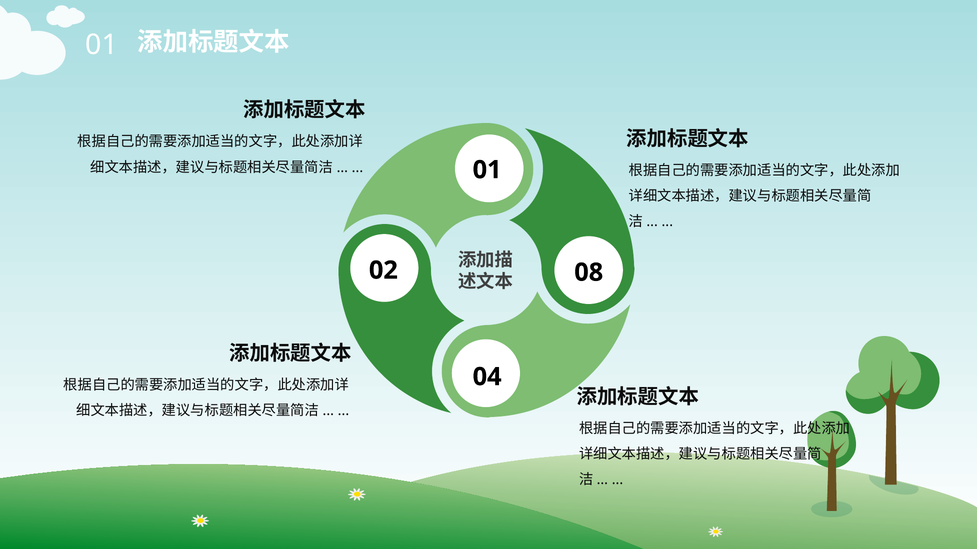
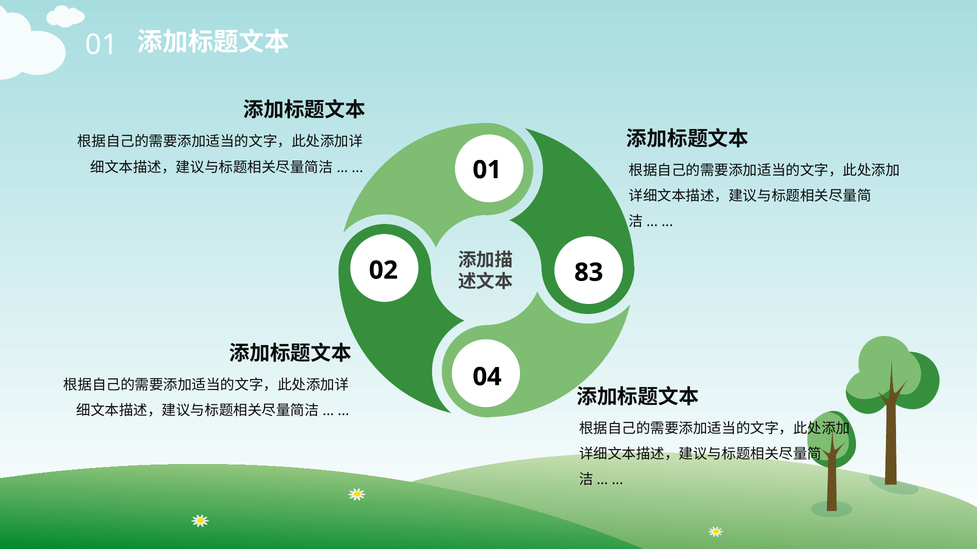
08: 08 -> 83 (589, 273)
